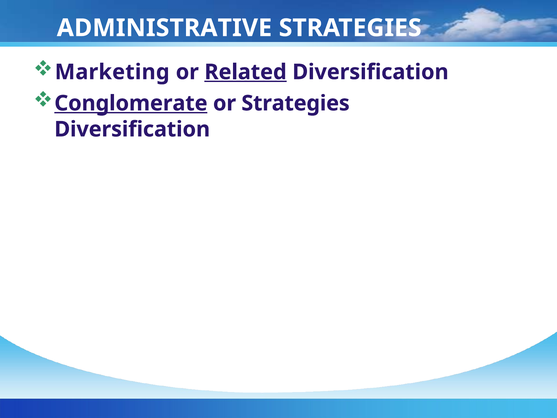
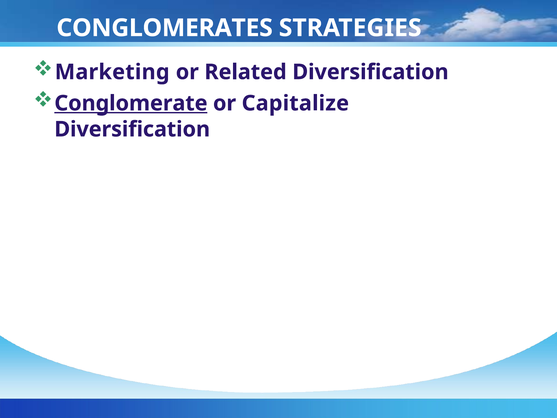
ADMINISTRATIVE: ADMINISTRATIVE -> CONGLOMERATES (165, 28)
Related underline: present -> none (246, 72)
or Strategies: Strategies -> Capitalize (295, 103)
